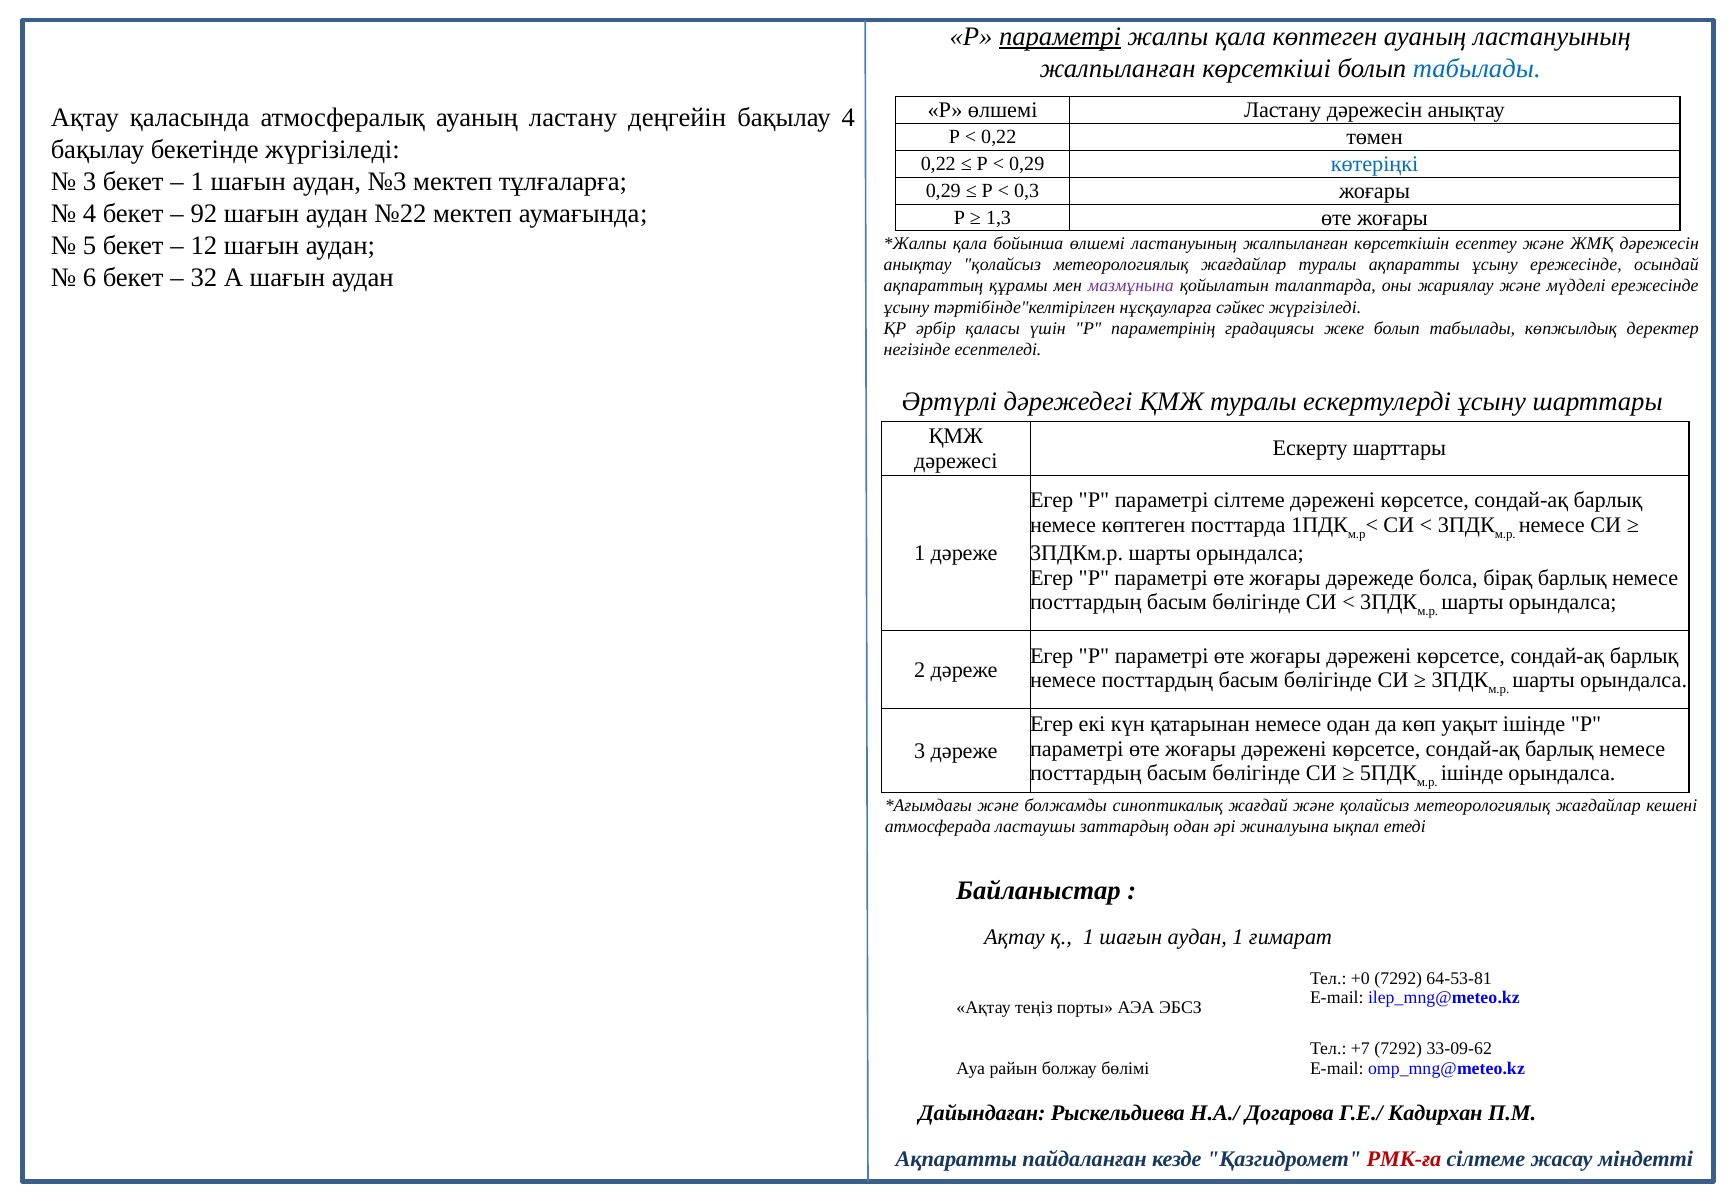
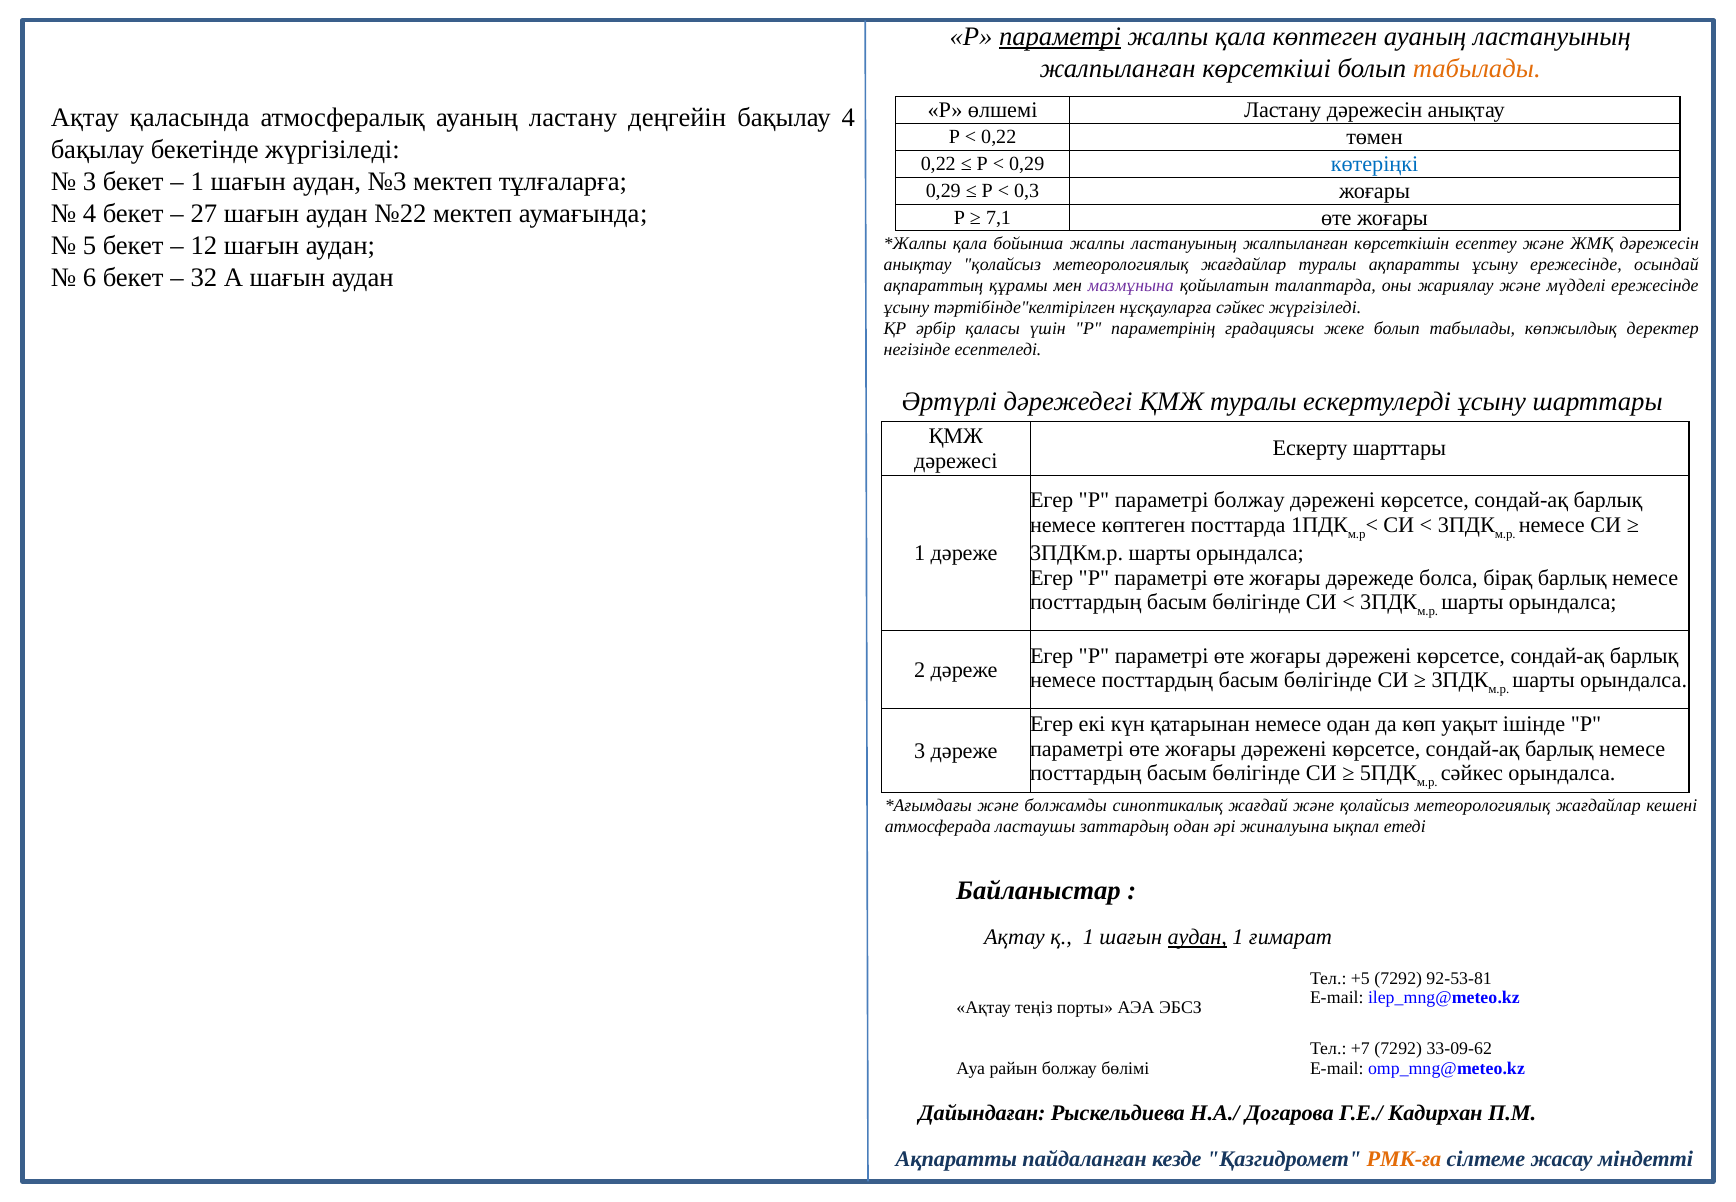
табылады colour: blue -> orange (1477, 69)
92: 92 -> 27 (204, 214)
1,3: 1,3 -> 7,1 (999, 218)
бойынша өлшемі: өлшемі -> жалпы (1097, 243)
параметрі сілтеме: сілтеме -> болжау (1249, 500)
ішінде: ішінде -> сәйкес (1472, 773)
аудан underline: none -> present (1197, 937)
+0: +0 -> +5 (1360, 978)
64-53-81: 64-53-81 -> 92-53-81 (1459, 978)
РМК-ға colour: red -> orange (1404, 1159)
